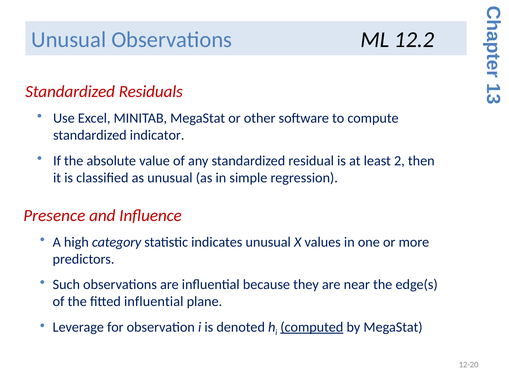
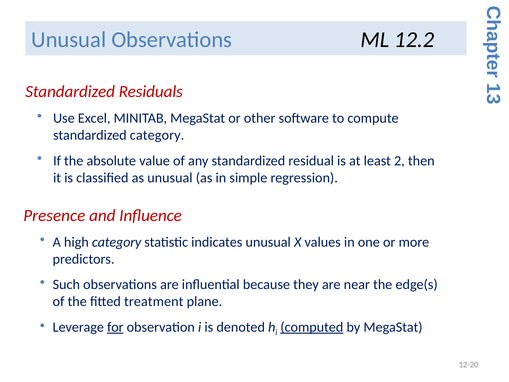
standardized indicator: indicator -> category (157, 135)
fitted influential: influential -> treatment (154, 301)
for underline: none -> present (115, 327)
